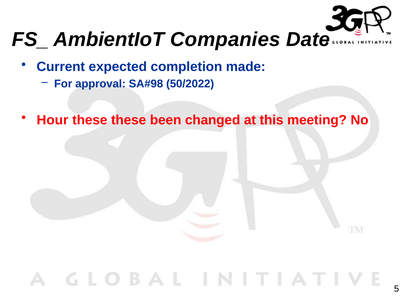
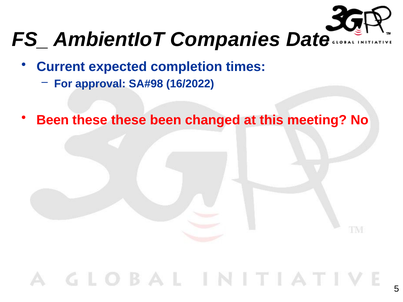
made: made -> times (246, 67)
50/2022: 50/2022 -> 16/2022 (190, 84)
Hour: Hour -> Been (53, 120)
